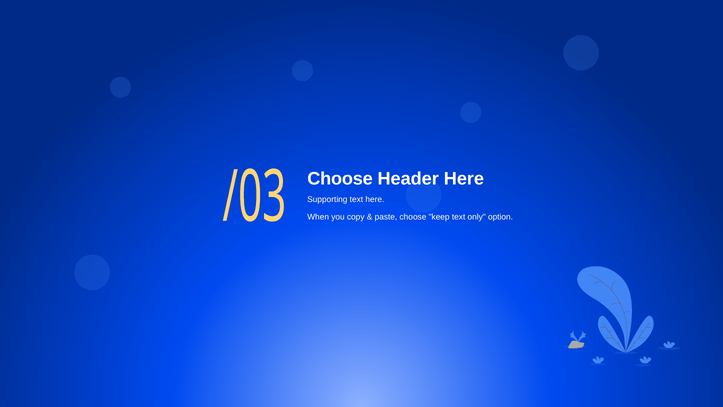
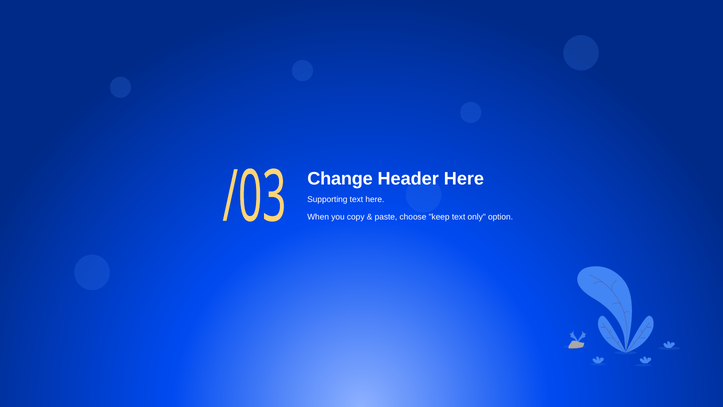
Choose: Choose -> Change (340, 179)
